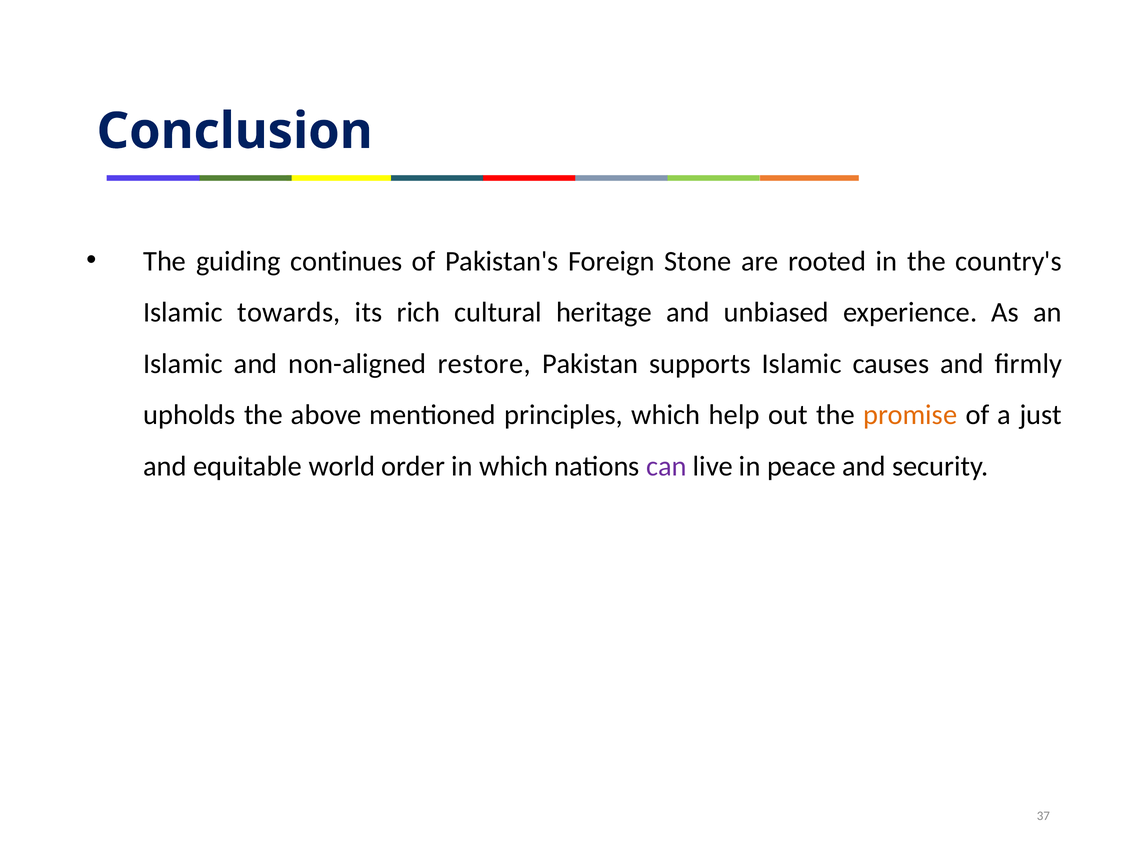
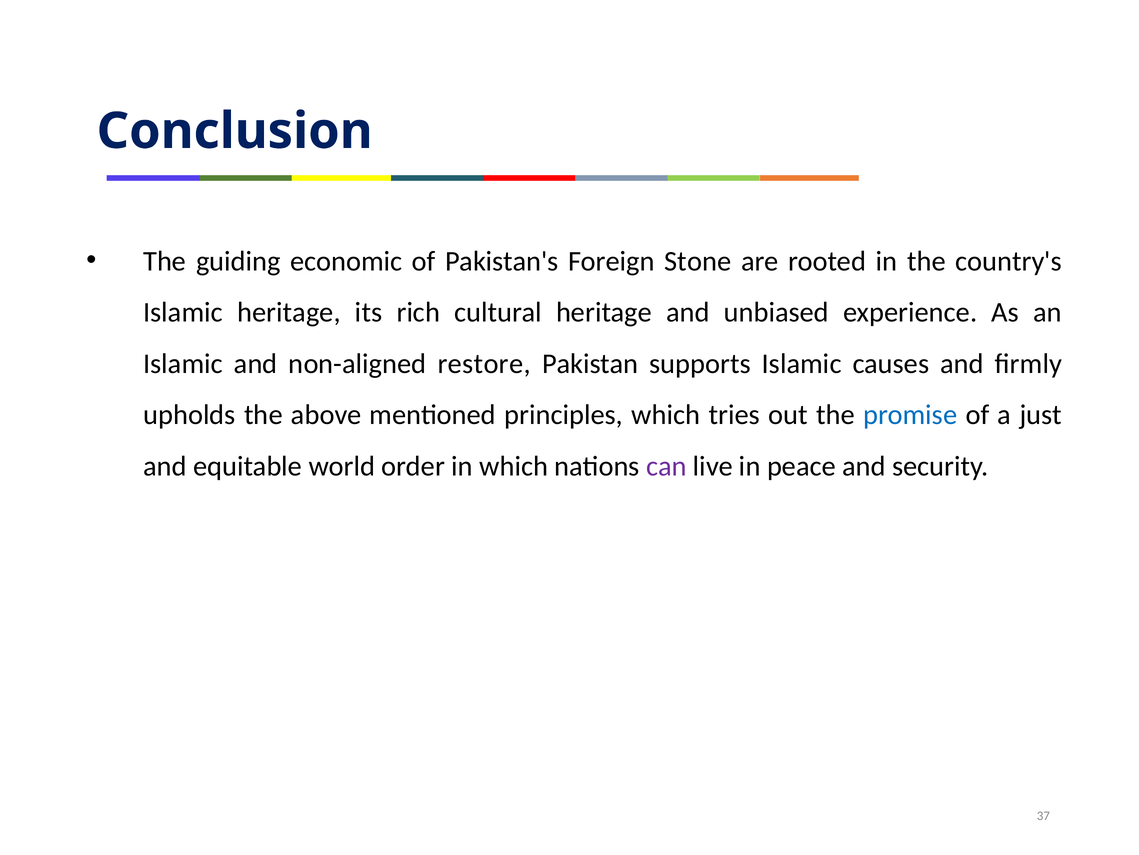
continues: continues -> economic (346, 261)
Islamic towards: towards -> heritage (289, 312)
help: help -> tries (734, 415)
promise colour: orange -> blue (910, 415)
